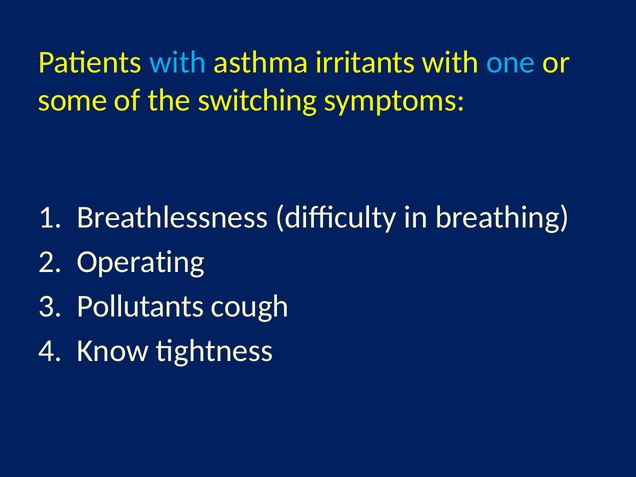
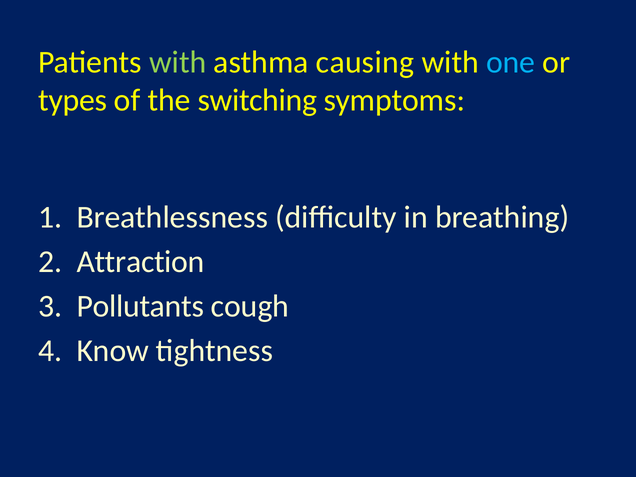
with colour: light blue -> light green (178, 62)
irritants: irritants -> causing (365, 62)
some: some -> types (73, 100)
Operating: Operating -> Attraction (141, 262)
